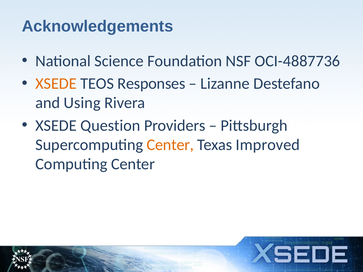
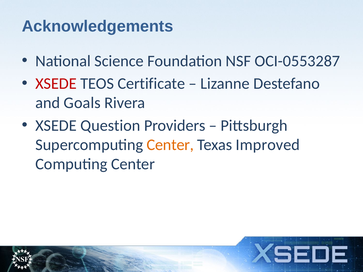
OCI-4887736: OCI-4887736 -> OCI-0553287 (297, 61)
XSEDE colour: orange -> red (56, 84)
Responses: Responses -> Certificate (151, 84)
Using: Using -> Goals (82, 103)
